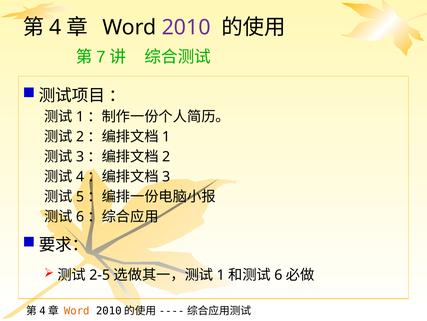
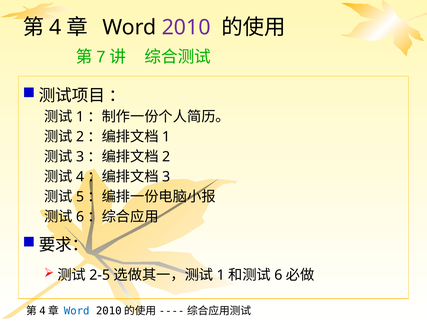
Word colour: orange -> blue (77, 310)
